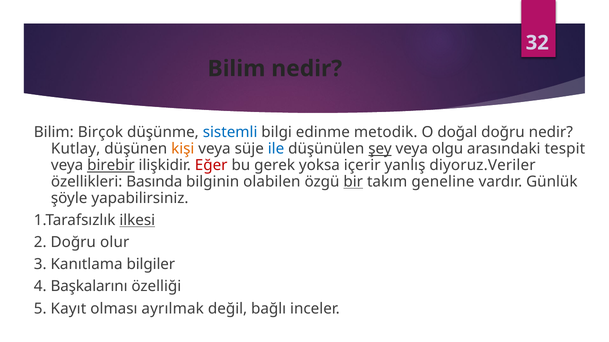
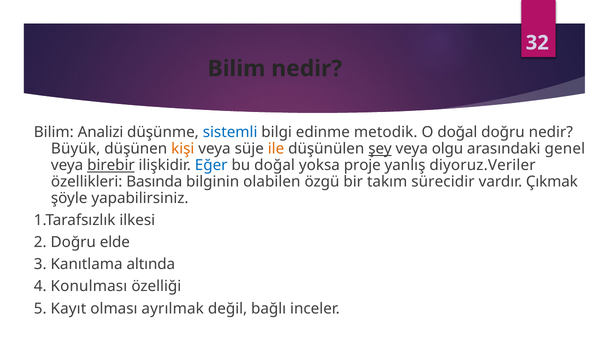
Birçok: Birçok -> Analizi (101, 133)
Kutlay: Kutlay -> Büyük (76, 149)
ile colour: blue -> orange (276, 149)
tespit: tespit -> genel (565, 149)
Eğer colour: red -> blue (211, 166)
bu gerek: gerek -> doğal (275, 166)
içerir: içerir -> proje (362, 166)
bir underline: present -> none (353, 182)
geneline: geneline -> sürecidir (443, 182)
Günlük: Günlük -> Çıkmak (552, 182)
ilkesi underline: present -> none (137, 221)
olur: olur -> elde (115, 243)
bilgiler: bilgiler -> altında (151, 265)
Başkalarını: Başkalarını -> Konulması (89, 287)
